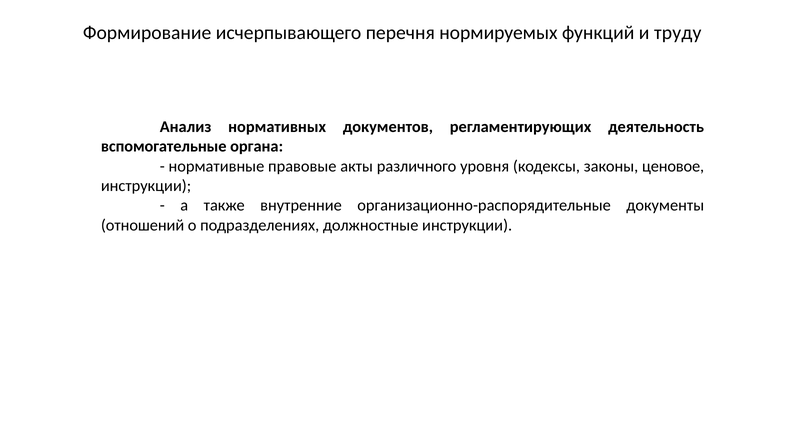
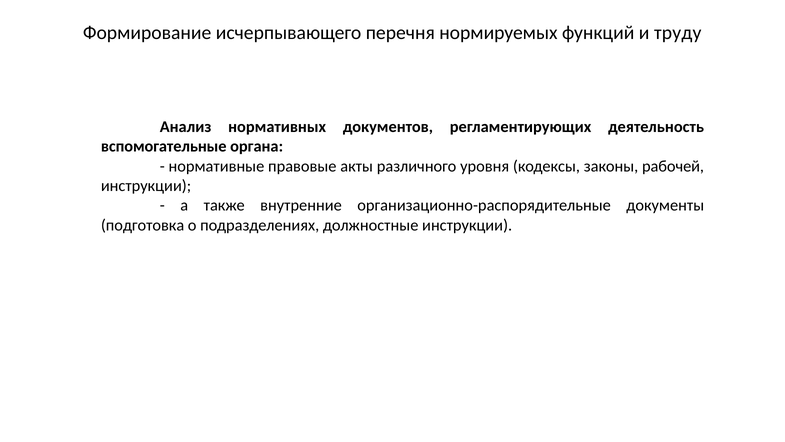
ценовое: ценовое -> рабочей (673, 166)
отношений: отношений -> подготовка (143, 225)
